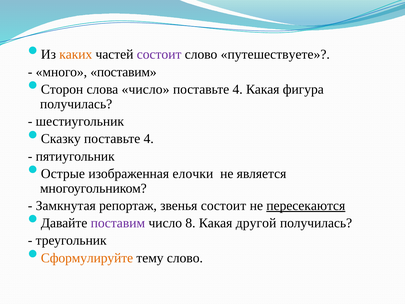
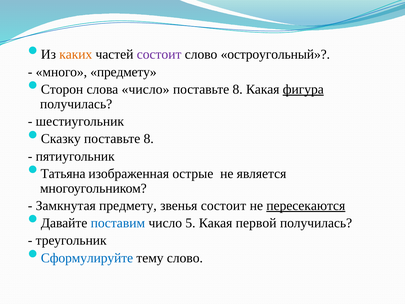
путешествуете: путешествуете -> остроугольный (275, 54)
много поставим: поставим -> предмету (123, 72)
4: 4 -> 8 (238, 89)
фигура underline: none -> present (303, 89)
4: 4 -> 8 (149, 139)
Острые: Острые -> Татьяна (63, 174)
елочки: елочки -> острые (193, 174)
Замкнутая репортаж: репортаж -> предмету (128, 206)
поставим colour: purple -> blue (118, 223)
8: 8 -> 5 (190, 223)
другой: другой -> первой (256, 223)
Сформулируйте colour: orange -> blue (87, 258)
